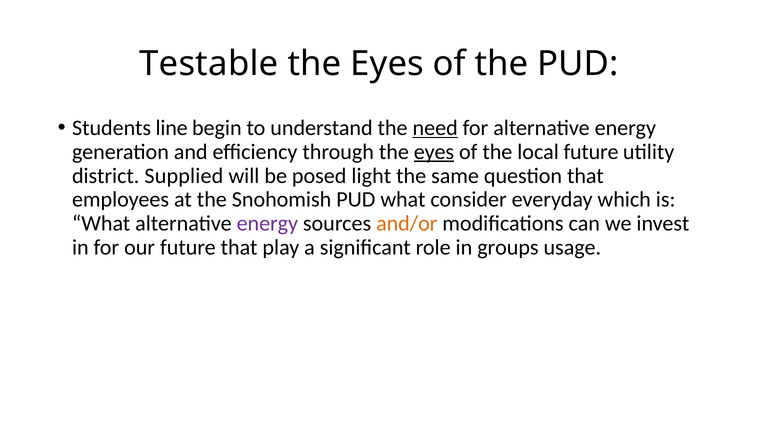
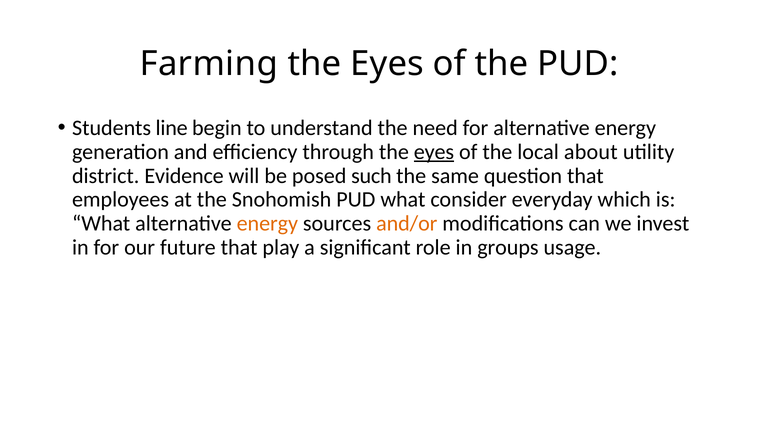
Testable: Testable -> Farming (209, 64)
need underline: present -> none (435, 128)
local future: future -> about (591, 152)
Supplied: Supplied -> Evidence (184, 176)
light: light -> such (371, 176)
energy colour: purple -> orange (267, 224)
